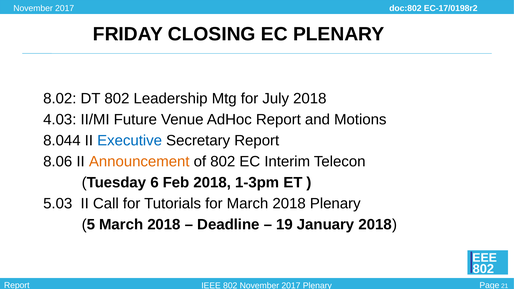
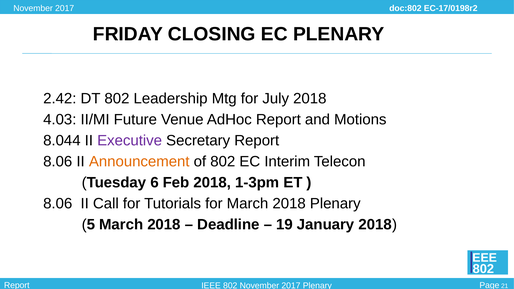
8.02: 8.02 -> 2.42 (60, 99)
Executive colour: blue -> purple (130, 141)
5.03: 5.03 -> 8.06 (58, 204)
